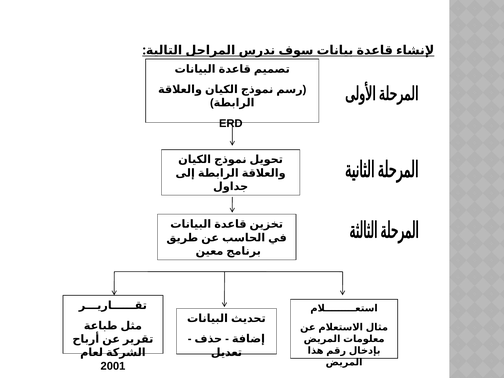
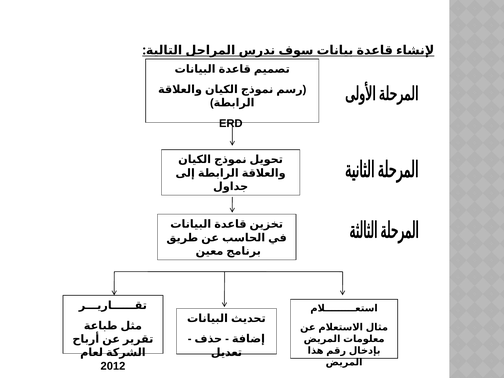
2001: 2001 -> 2012 (113, 366)
